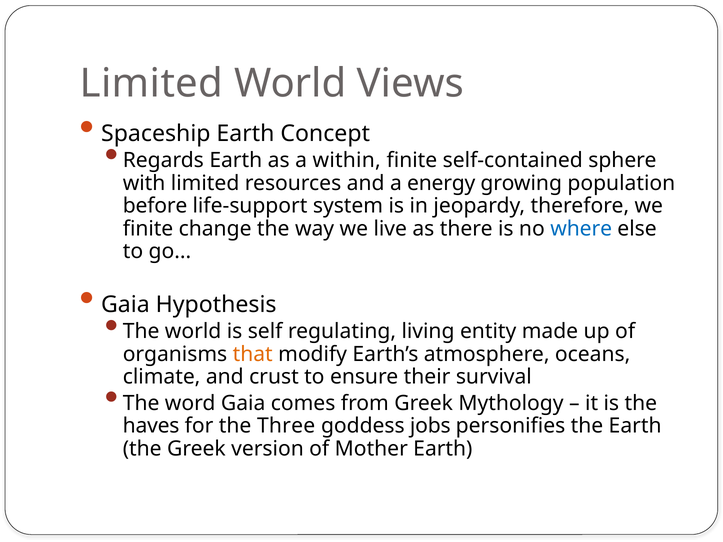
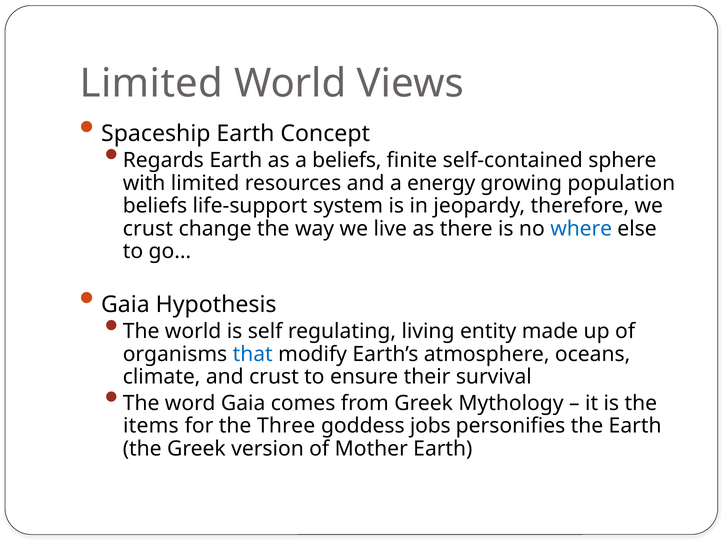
a within: within -> beliefs (347, 160)
before: before -> beliefs (155, 206)
finite: finite -> crust (148, 229)
that colour: orange -> blue (253, 354)
haves: haves -> items (151, 426)
